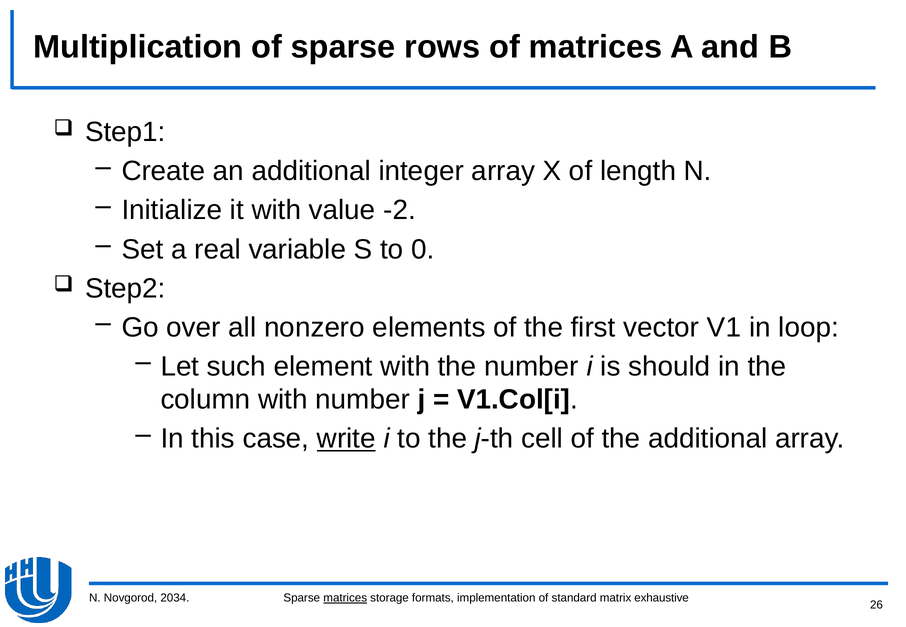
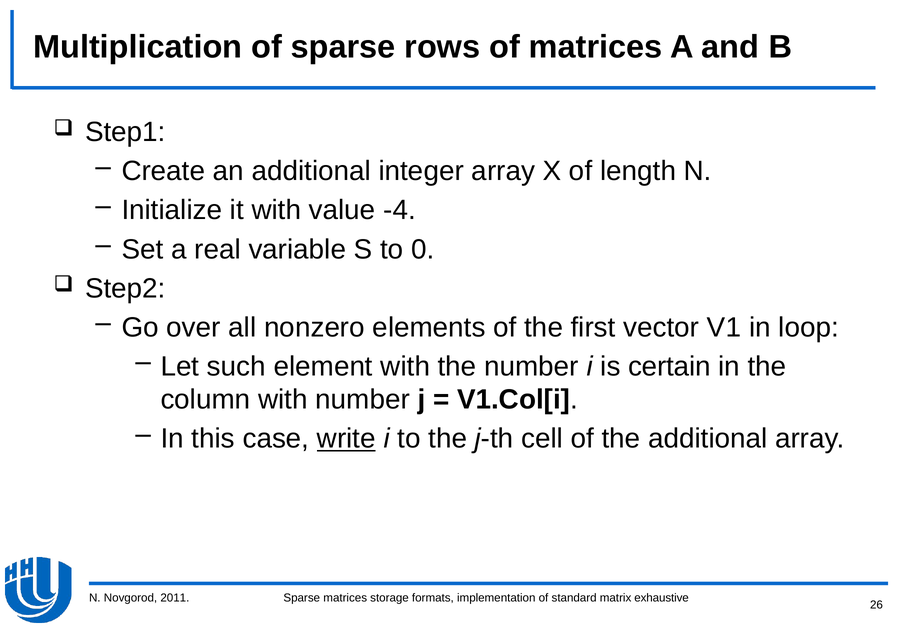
-2: -2 -> -4 (400, 210)
should: should -> certain (669, 366)
2034: 2034 -> 2011 (175, 598)
matrices underline: present -> none (345, 598)
